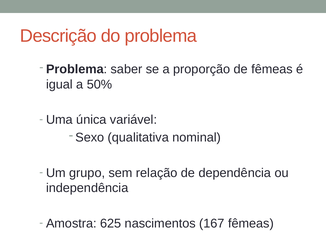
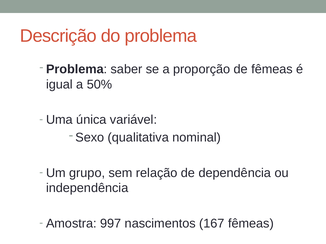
625: 625 -> 997 (111, 224)
